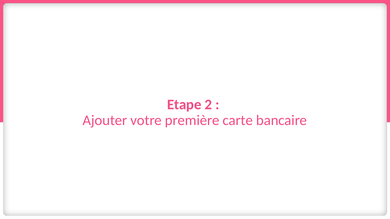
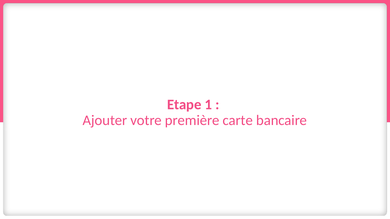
2: 2 -> 1 (208, 105)
